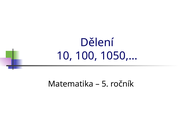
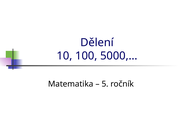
1050,…: 1050,… -> 5000,… (119, 56)
